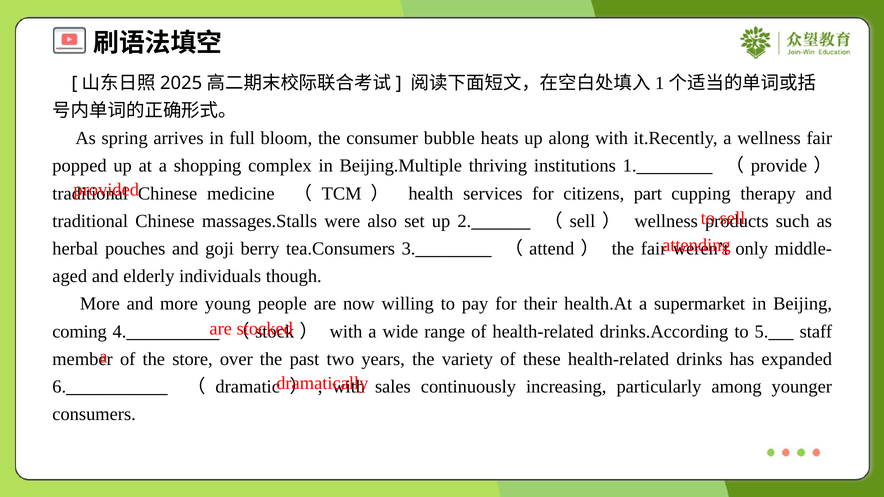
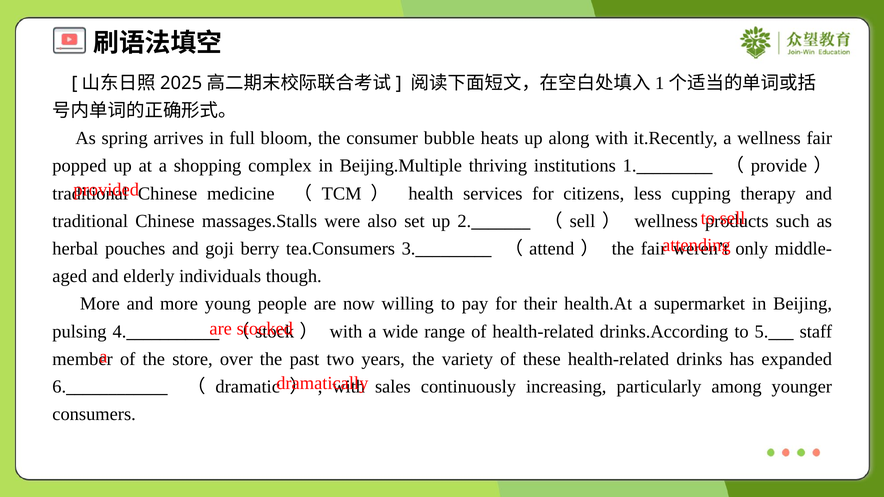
part: part -> less (648, 194)
coming: coming -> pulsing (79, 332)
